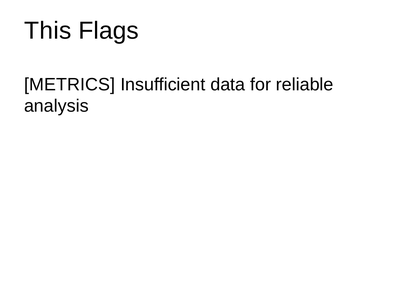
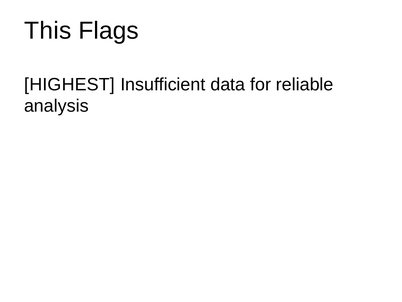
METRICS: METRICS -> HIGHEST (70, 84)
